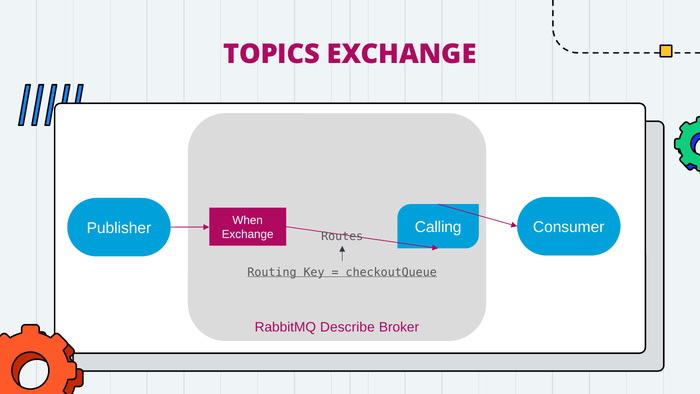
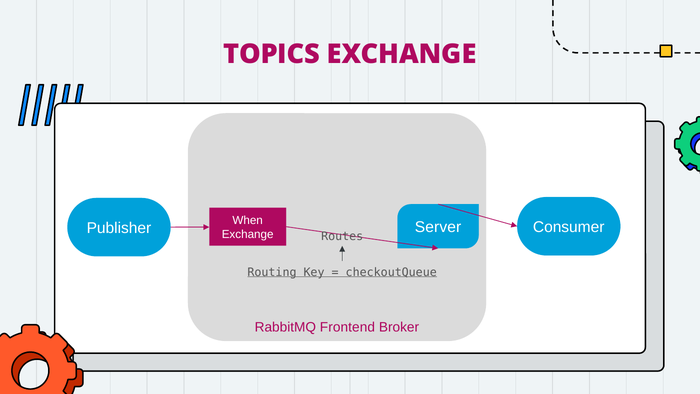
Calling: Calling -> Server (438, 227)
Describe: Describe -> Frontend (347, 327)
